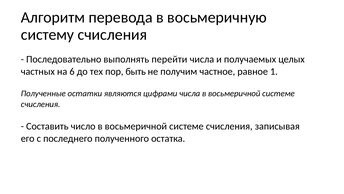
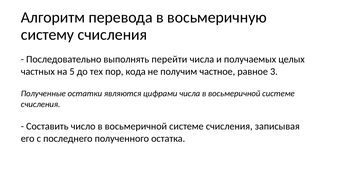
6: 6 -> 5 (72, 71)
быть: быть -> кода (136, 71)
1: 1 -> 3 (274, 71)
